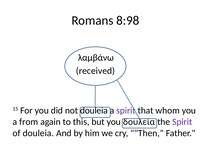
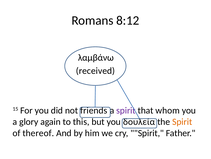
8:98: 8:98 -> 8:12 (128, 20)
not douleia: douleia -> friends (94, 110)
from: from -> glory (29, 121)
Spirit colour: purple -> orange (182, 121)
of douleia: douleia -> thereof (38, 133)
cry Then: Then -> Spirit (147, 133)
